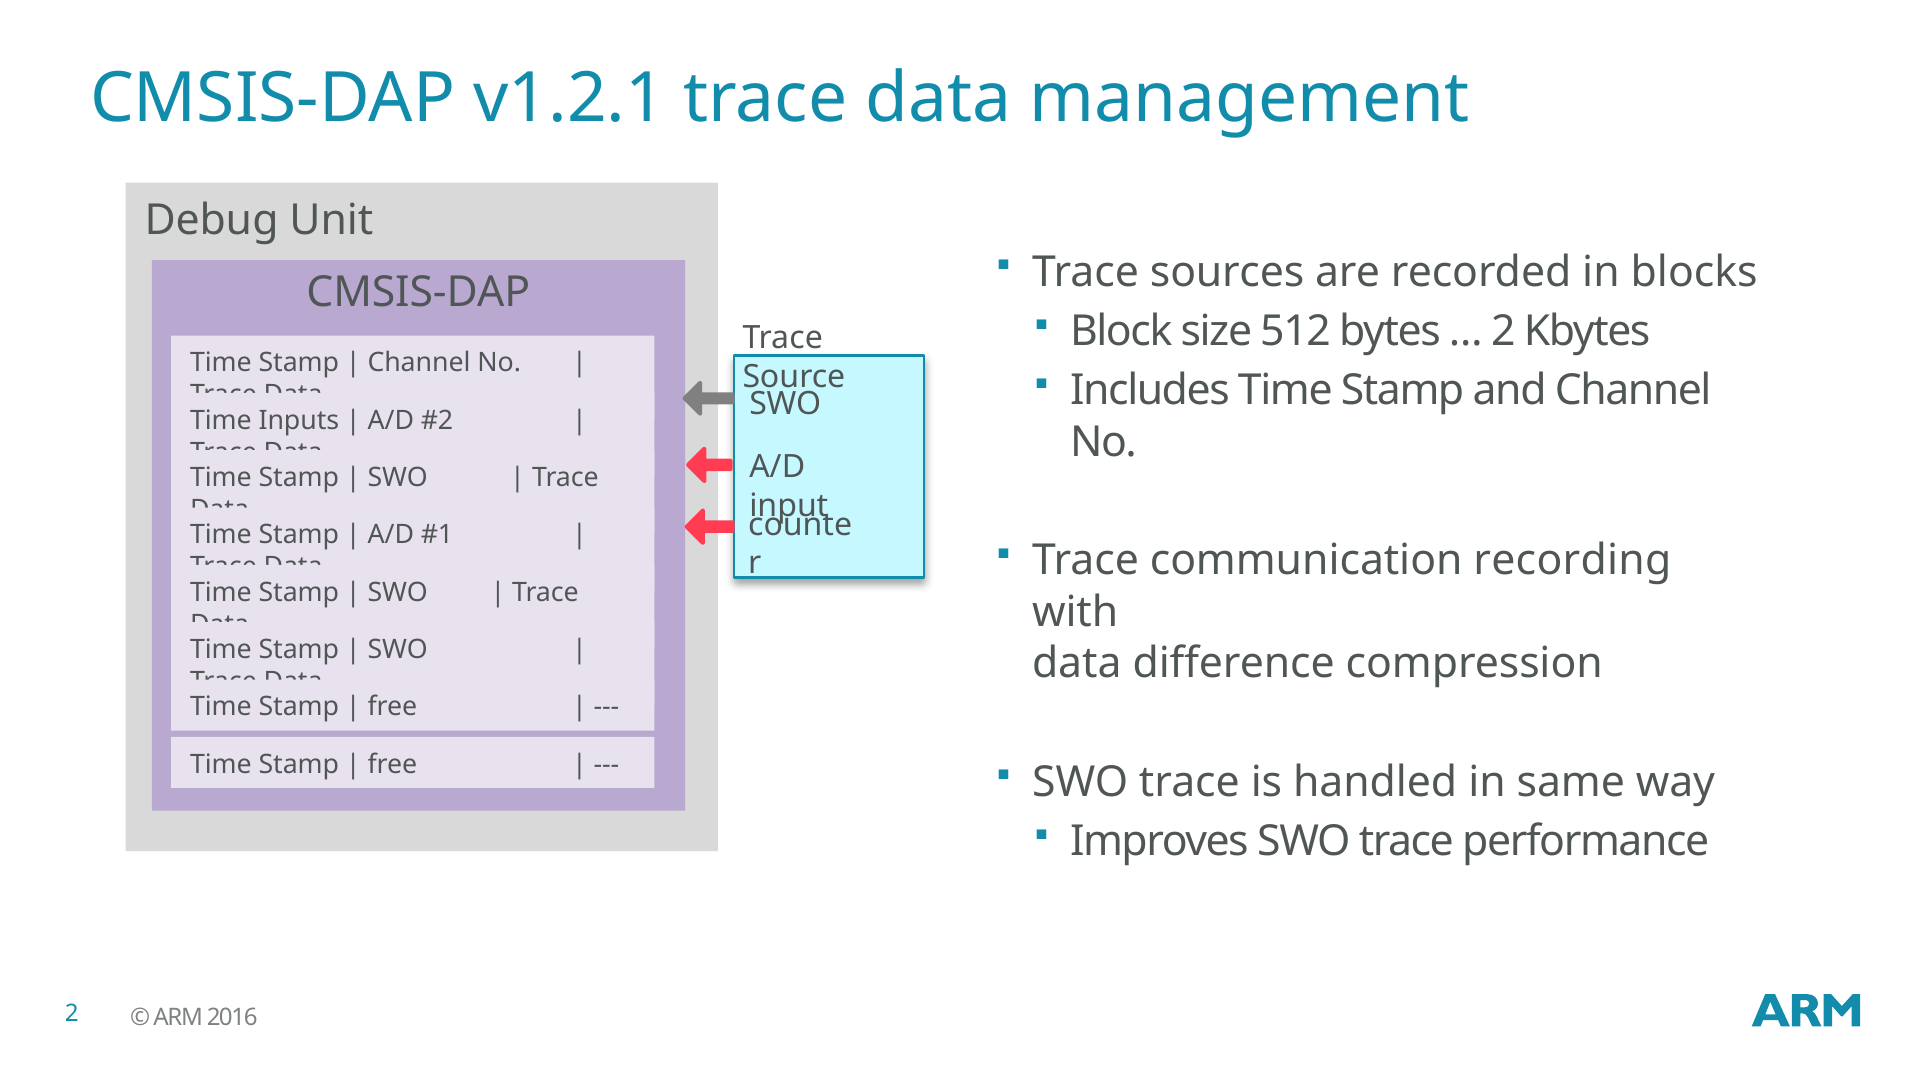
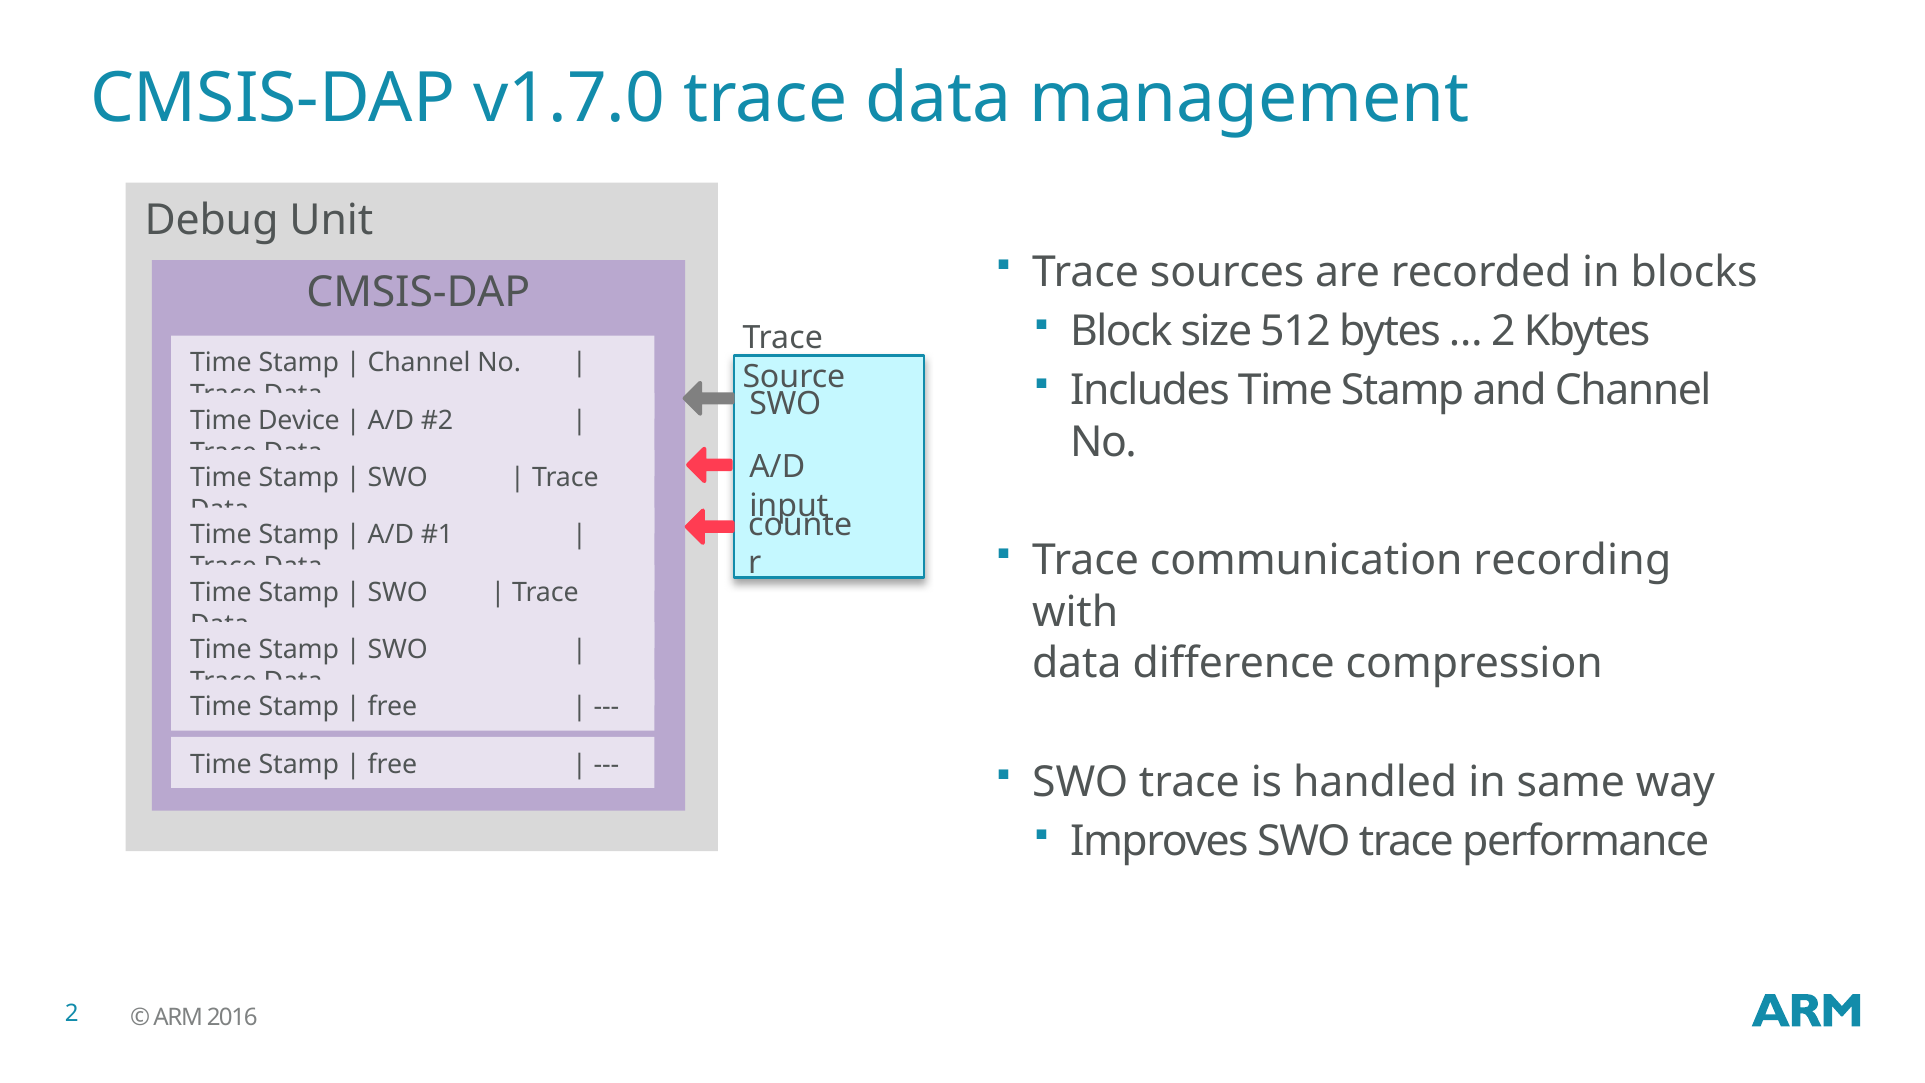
v1.2.1: v1.2.1 -> v1.7.0 (569, 98)
Inputs: Inputs -> Device (299, 420)
